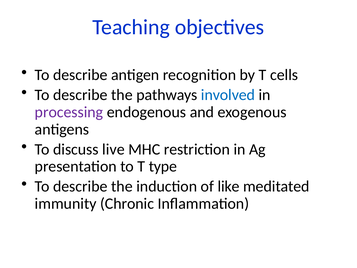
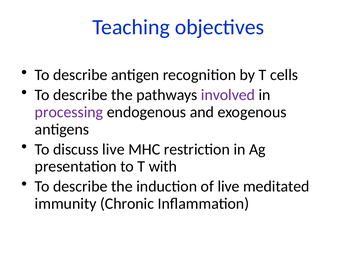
involved colour: blue -> purple (228, 95)
type: type -> with (163, 166)
of like: like -> live (229, 186)
